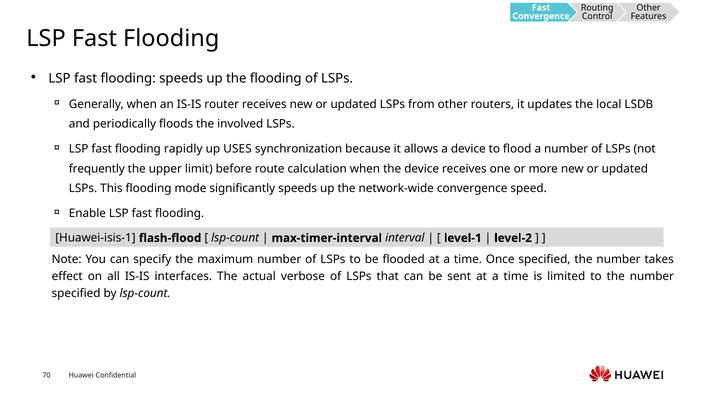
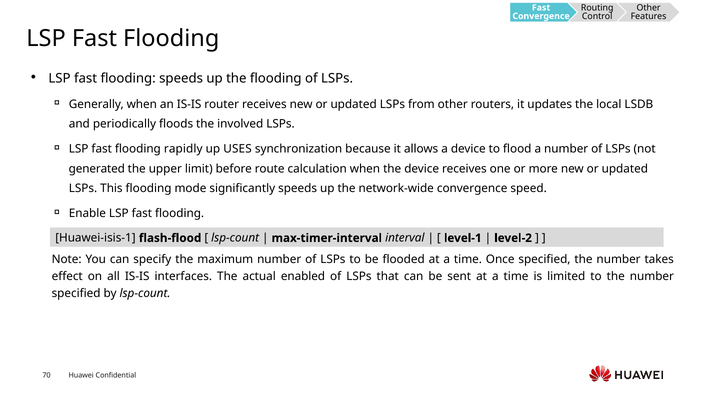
frequently: frequently -> generated (97, 169)
verbose: verbose -> enabled (303, 276)
